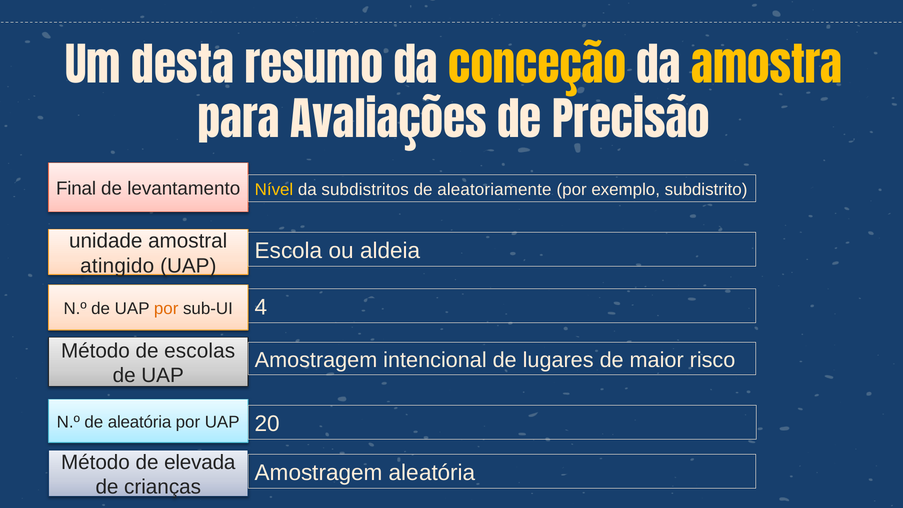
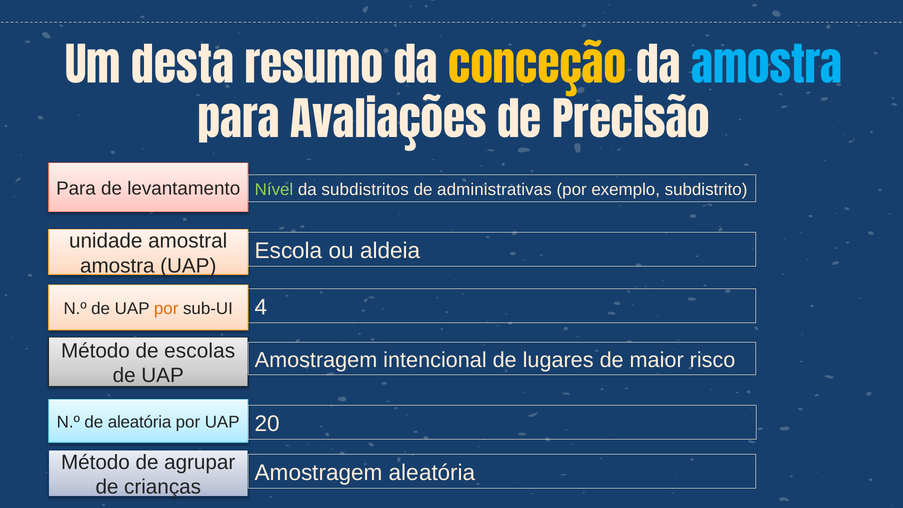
amostra colour: yellow -> light blue (767, 68)
Final: Final -> Para (76, 189)
Nível colour: yellow -> light green (274, 189)
aleatoriamente: aleatoriamente -> administrativas (494, 189)
atingido: atingido -> amostra (117, 266)
elevada: elevada -> agrupar (200, 462)
